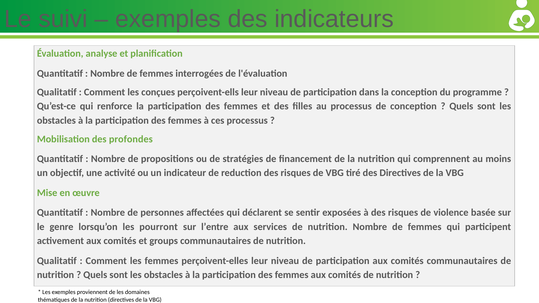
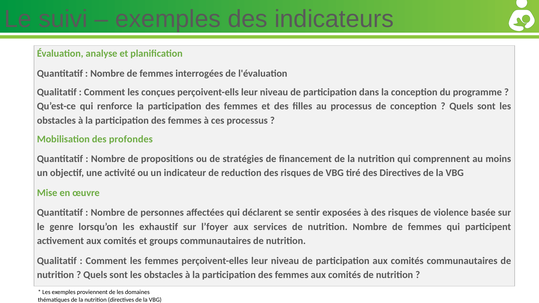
pourront: pourront -> exhaustif (159, 227)
l’entre: l’entre -> l’foyer (215, 227)
